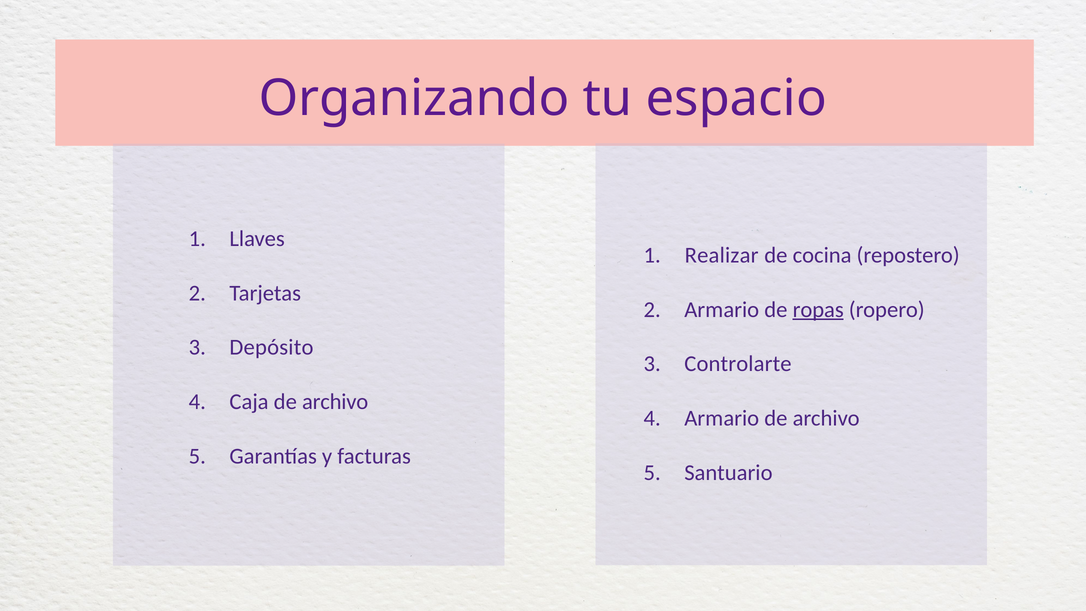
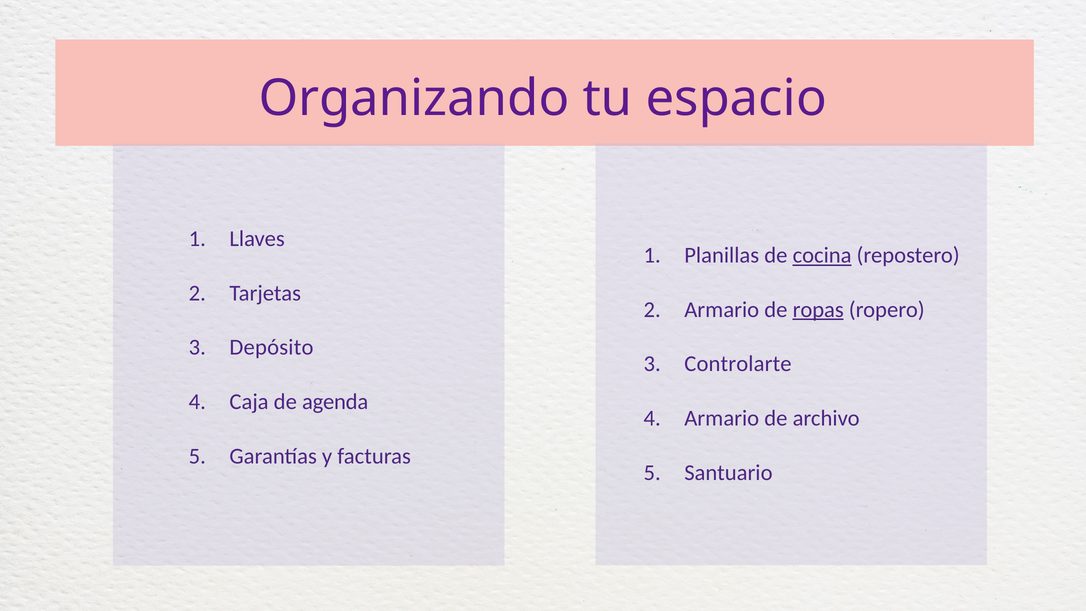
Realizar: Realizar -> Planillas (722, 255)
cocina underline: none -> present (822, 255)
Caja de archivo: archivo -> agenda (335, 402)
